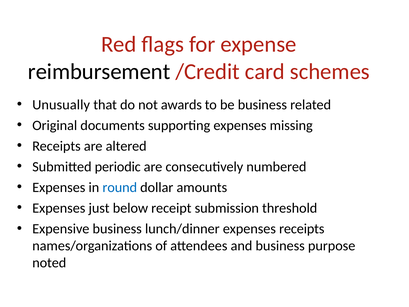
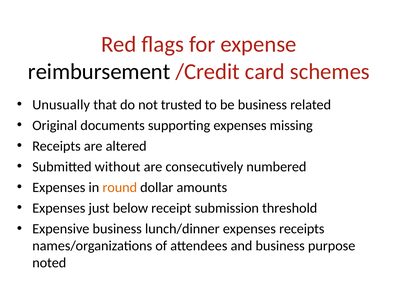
awards: awards -> trusted (181, 105)
periodic: periodic -> without (118, 167)
round colour: blue -> orange (120, 187)
